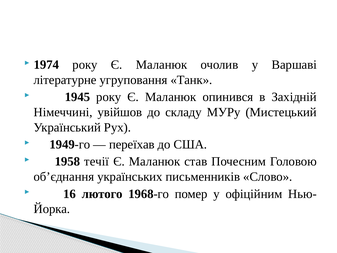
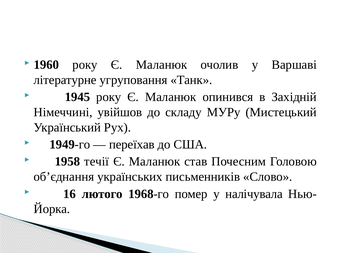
1974: 1974 -> 1960 (46, 65)
офіційним: офіційним -> налічувала (254, 194)
